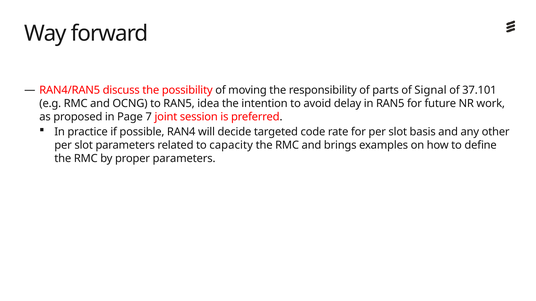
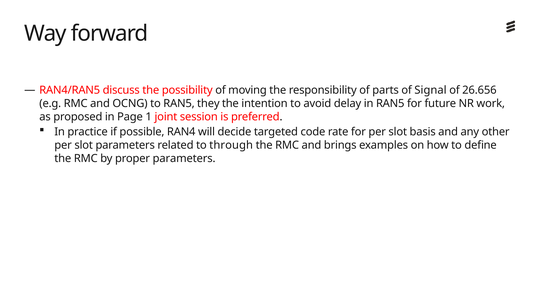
37.101: 37.101 -> 26.656 (479, 90)
idea: idea -> they (208, 104)
7: 7 -> 1 (149, 117)
capacity: capacity -> through (231, 145)
